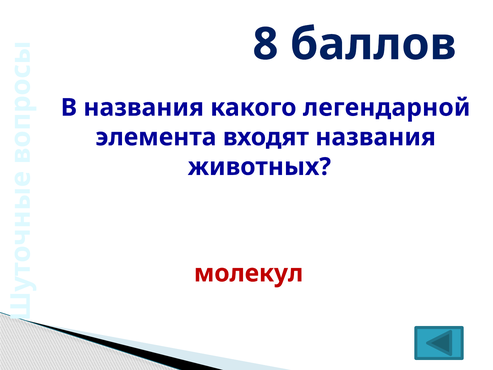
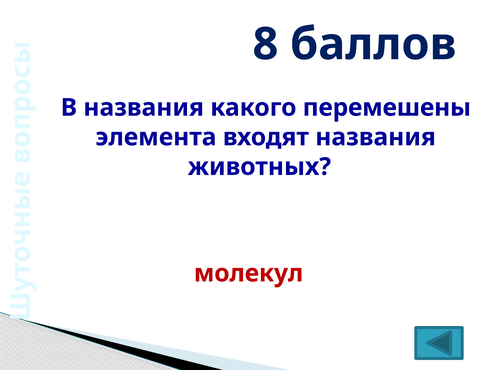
легендарной: легендарной -> перемешены (387, 108)
